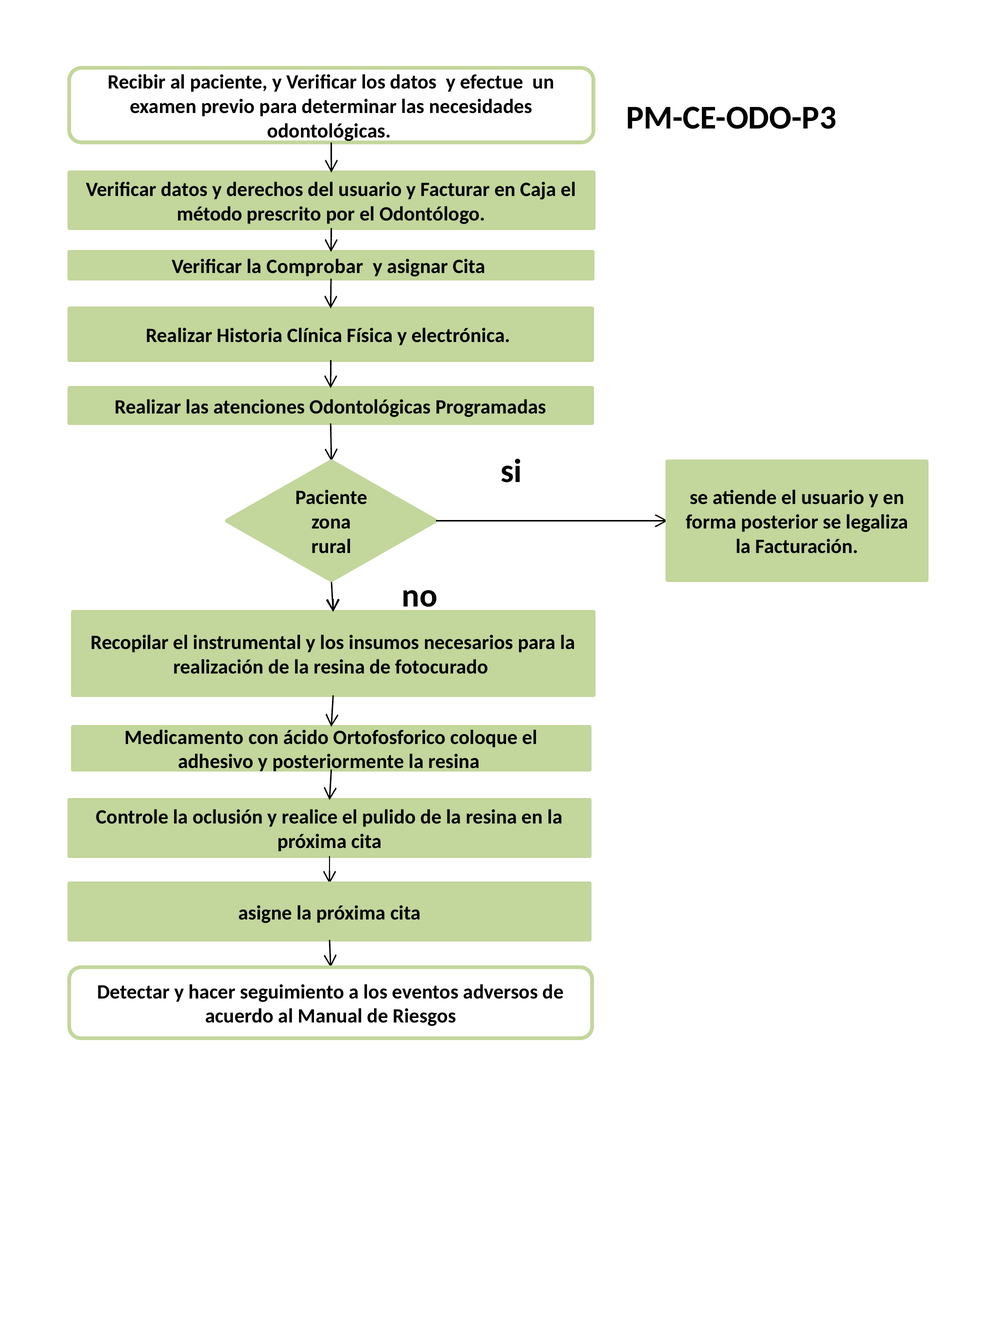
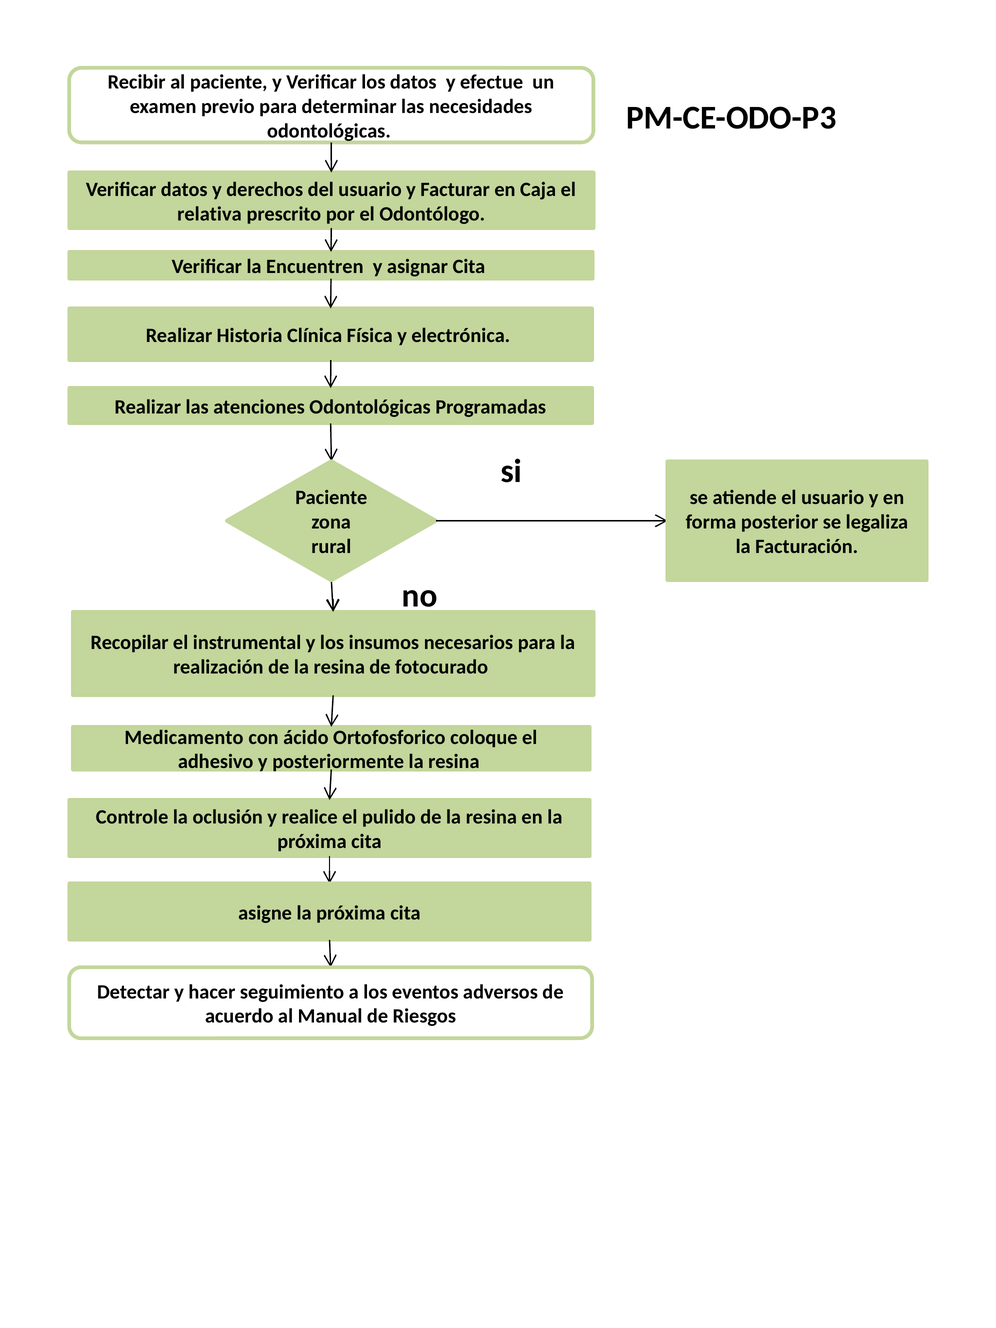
método: método -> relativa (209, 214)
Comprobar: Comprobar -> Encuentren (315, 267)
